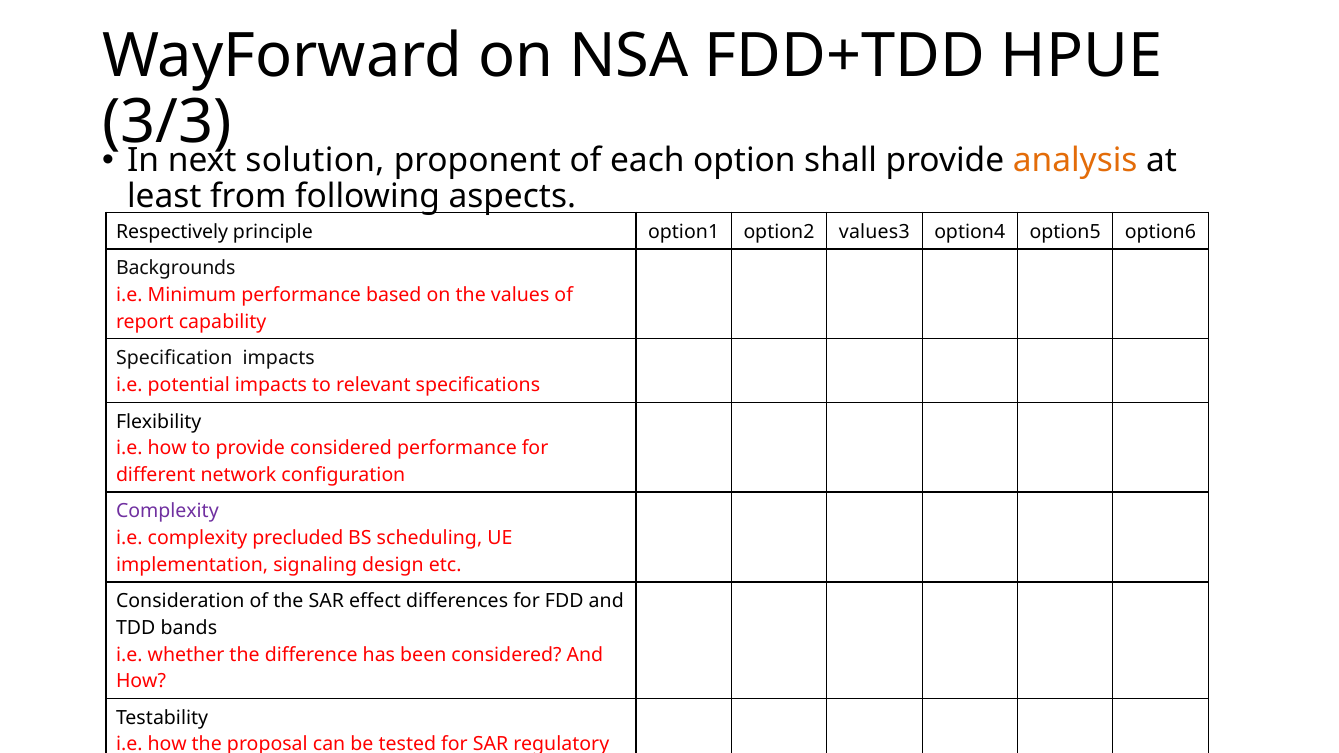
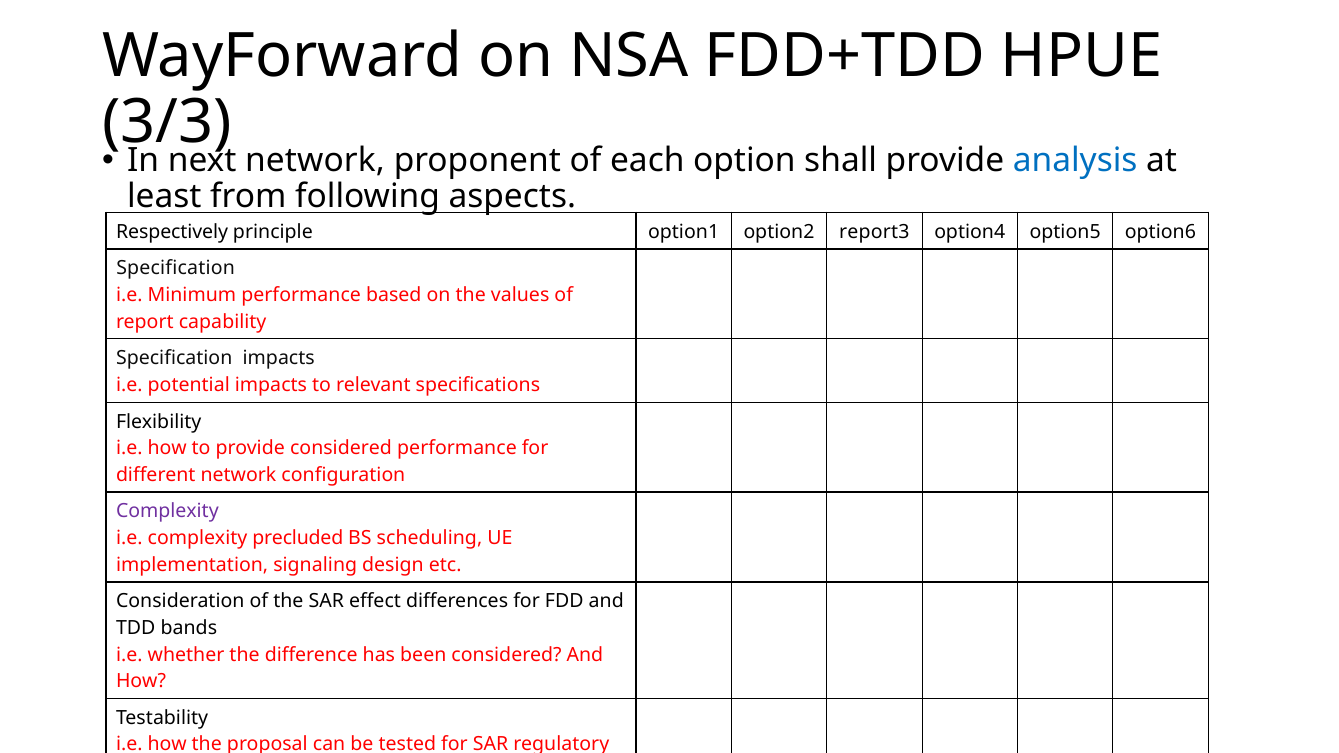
solution: solution -> network (315, 161)
analysis colour: orange -> blue (1075, 161)
values3: values3 -> report3 (874, 232)
Backgrounds: Backgrounds -> Specification (176, 269)
